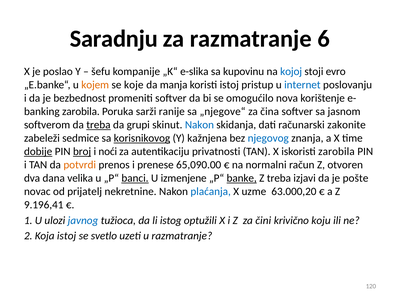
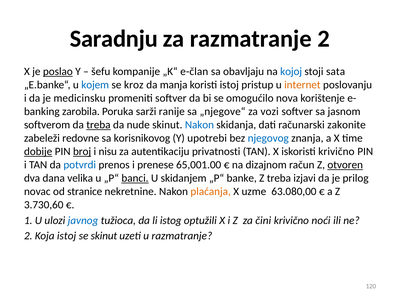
razmatranje 6: 6 -> 2 (324, 39)
poslao underline: none -> present (58, 71)
e-slika: e-slika -> e-član (194, 71)
kupovinu: kupovinu -> obavljaju (244, 71)
evro: evro -> sata (336, 71)
kojem colour: orange -> blue (95, 85)
koje: koje -> kroz (134, 85)
internet colour: blue -> orange (302, 85)
bezbednost: bezbednost -> medicinsku (80, 98)
čina: čina -> vozi (270, 111)
grupi: grupi -> nude (138, 125)
sedmice: sedmice -> redovne (81, 138)
korisnikovog underline: present -> none (142, 138)
kažnjena: kažnjena -> upotrebi (207, 138)
noći: noći -> nisu (108, 151)
iskoristi zarobila: zarobila -> krivično (336, 151)
potvrdi colour: orange -> blue (80, 165)
65,090.00: 65,090.00 -> 65,001.00 (199, 165)
normalni: normalni -> dizajnom (266, 165)
otvoren underline: none -> present (345, 165)
izmenjene: izmenjene -> skidanjem (184, 178)
banke underline: present -> none (242, 178)
pošte: pošte -> prilog (356, 178)
prijatelj: prijatelj -> stranice (85, 192)
plaćanja colour: blue -> orange (211, 192)
63.000,20: 63.000,20 -> 63.080,00 (294, 192)
9.196,41: 9.196,41 -> 3.730,60 (44, 205)
koju: koju -> noći (321, 220)
se svetlo: svetlo -> skinut (104, 236)
